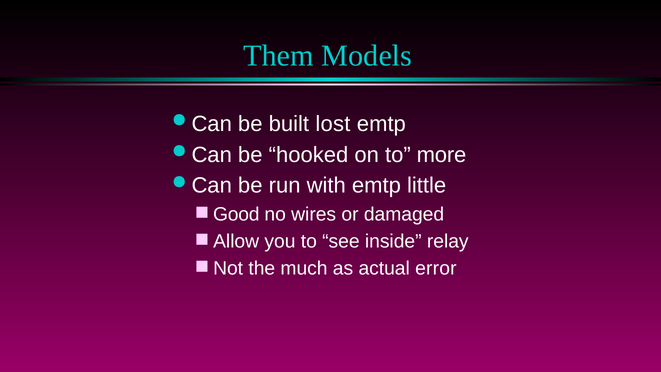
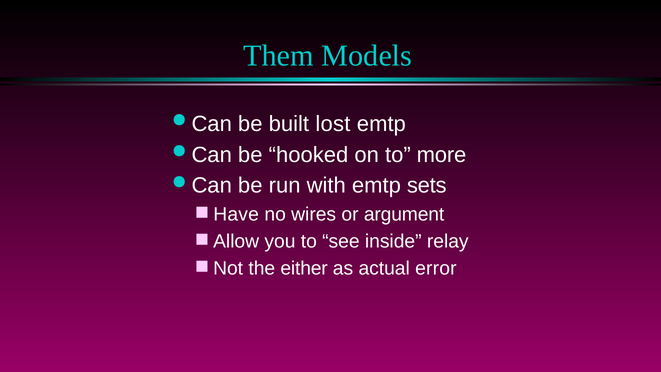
little: little -> sets (427, 186)
Good: Good -> Have (236, 214)
damaged: damaged -> argument (404, 214)
much: much -> either (304, 268)
